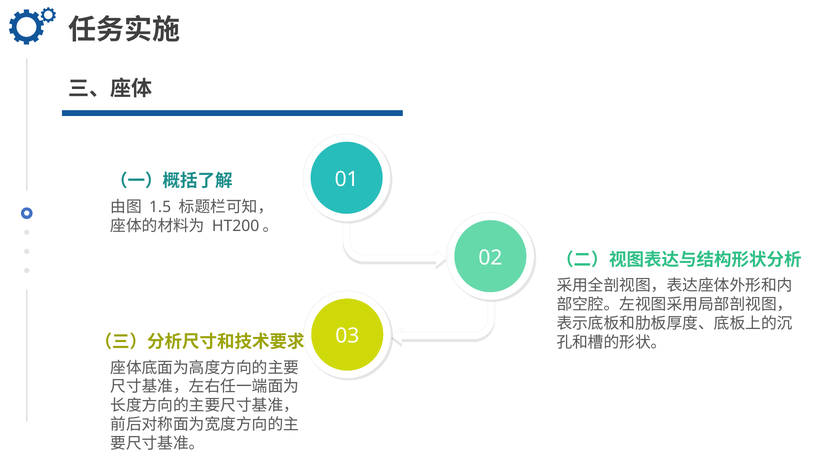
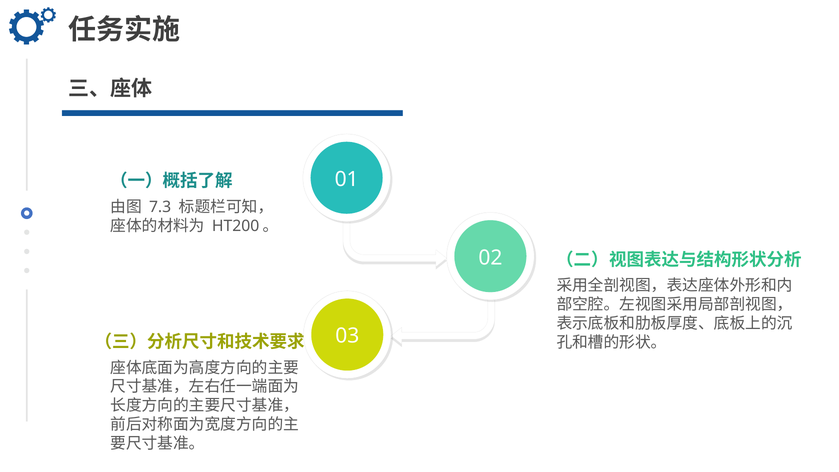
1.5: 1.5 -> 7.3 (160, 207)
